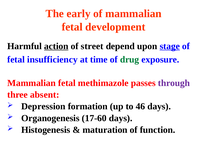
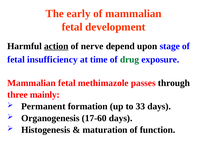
street: street -> nerve (92, 46)
stage underline: present -> none (170, 46)
through colour: purple -> black (174, 83)
absent: absent -> mainly (45, 95)
Depression: Depression -> Permanent (43, 106)
46: 46 -> 33 (140, 106)
